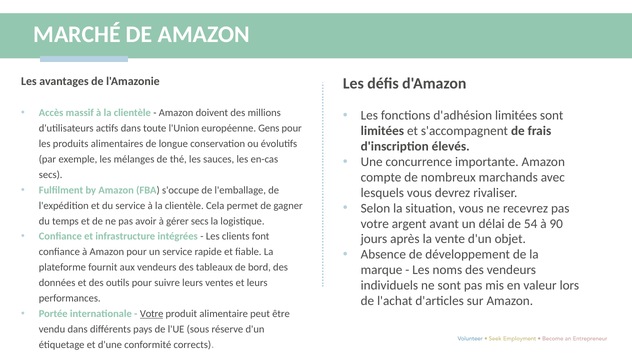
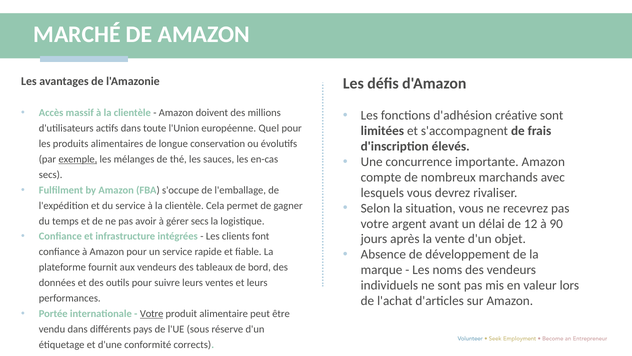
d'adhésion limitées: limitées -> créative (516, 115)
Gens: Gens -> Quel (269, 128)
exemple underline: none -> present (78, 159)
54: 54 -> 12 (531, 223)
